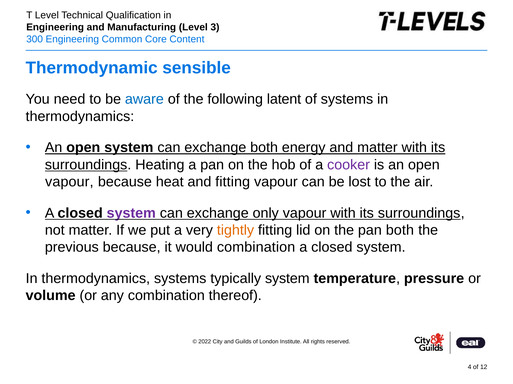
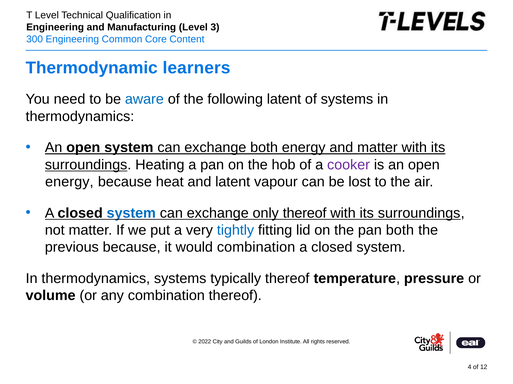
sensible: sensible -> learners (197, 68)
vapour: vapour -> energy (69, 182)
and fitting: fitting -> latent (233, 182)
system colour: purple -> blue (131, 213)
only vapour: vapour -> thereof (305, 213)
tightly colour: orange -> blue (236, 231)
typically system: system -> thereof (287, 279)
